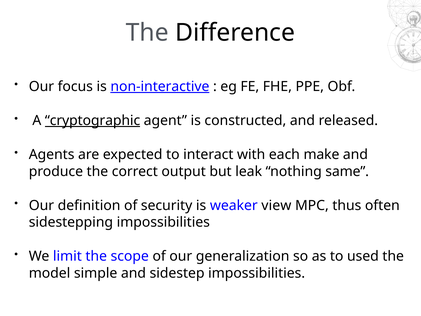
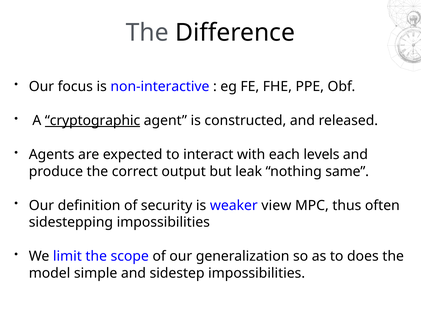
non-interactive underline: present -> none (160, 86)
make: make -> levels (321, 154)
used: used -> does (363, 256)
